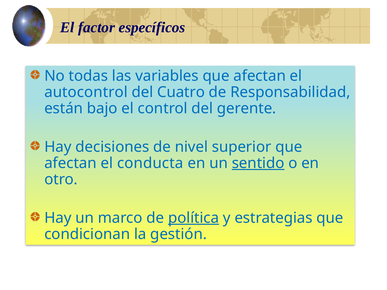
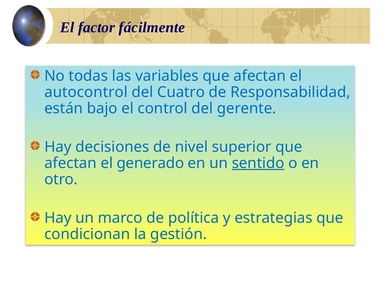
específicos: específicos -> fácilmente (152, 27)
conducta: conducta -> generado (150, 163)
política underline: present -> none (194, 218)
